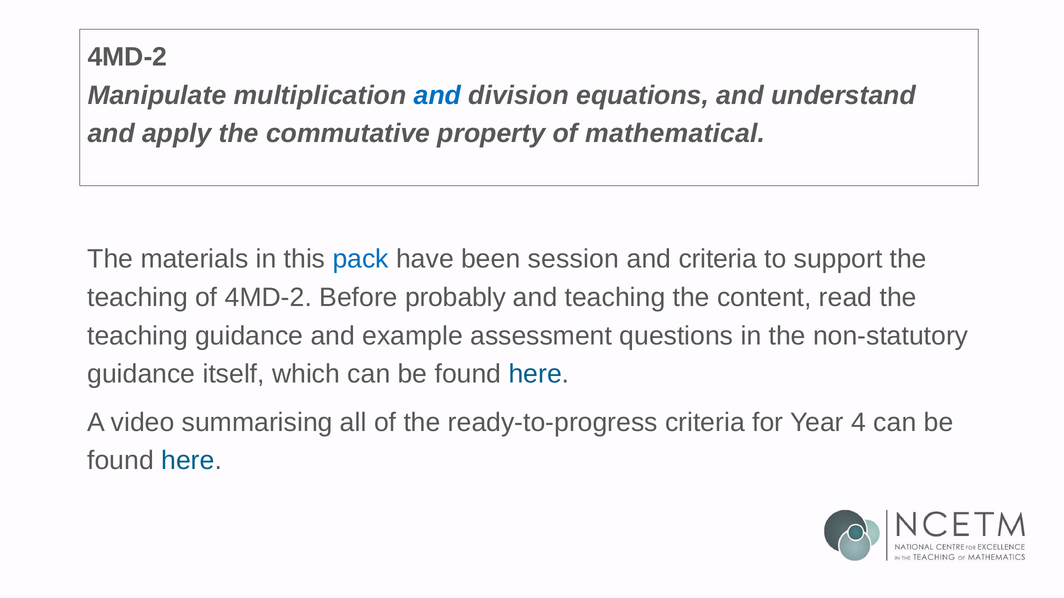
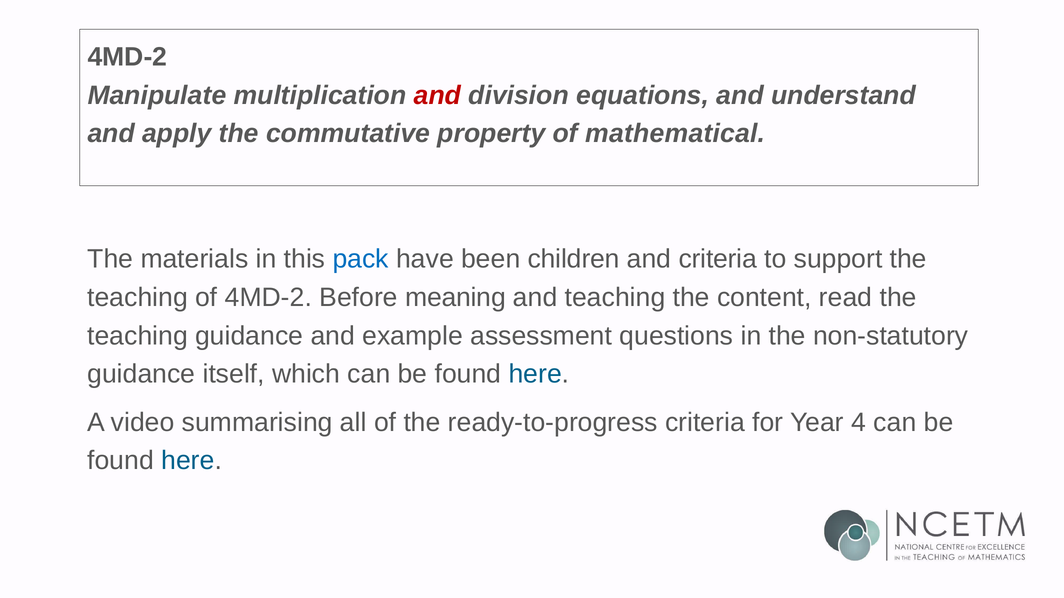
and colour: blue -> red (437, 96)
session: session -> children (574, 259)
probably: probably -> meaning (455, 298)
